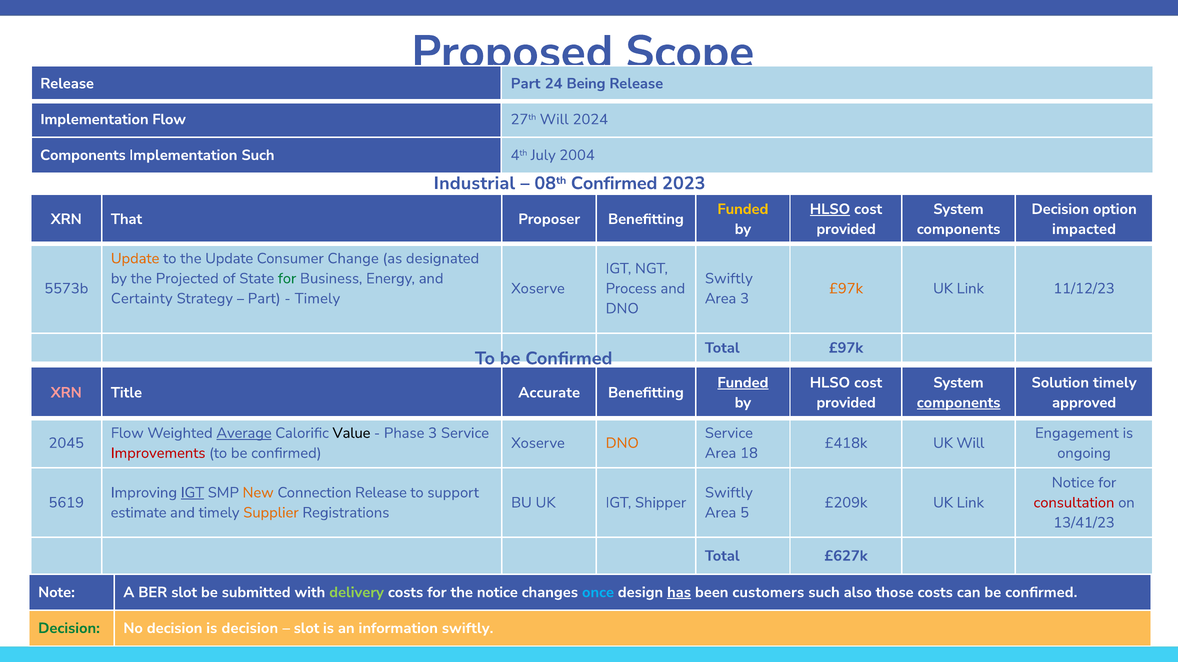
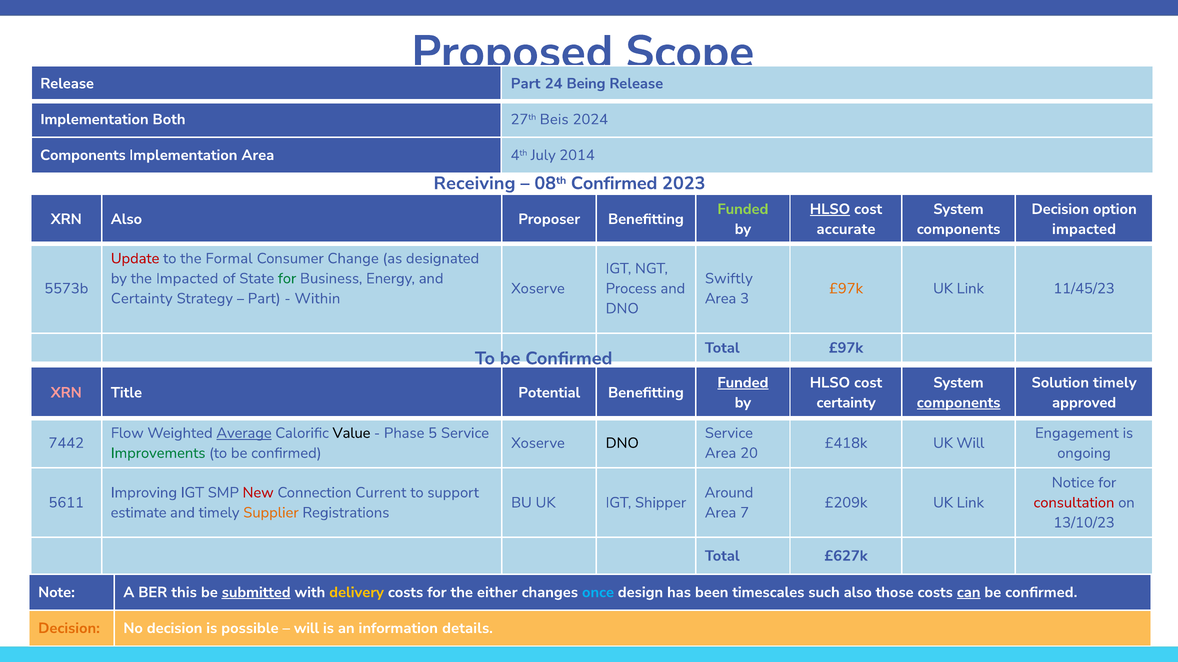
Implementation Flow: Flow -> Both (169, 119)
27th Will: Will -> Beis (554, 119)
Implementation Such: Such -> Area (258, 155)
2004: 2004 -> 2014 (577, 155)
Industrial: Industrial -> Receiving (475, 183)
Funded colour: yellow -> light green (743, 209)
XRN That: That -> Also (126, 219)
provided: provided -> accurate (846, 229)
Update colour: orange -> red (135, 259)
the Update: Update -> Formal (229, 259)
the Projected: Projected -> Impacted (187, 279)
11/12/23: 11/12/23 -> 11/45/23 (1084, 289)
Timely: Timely -> Within (317, 299)
Accurate: Accurate -> Potential (549, 393)
provided: provided -> certainty (846, 403)
Phase 3: 3 -> 5 (433, 433)
2045: 2045 -> 7442 (66, 443)
DNO colour: orange -> black (622, 443)
Improvements colour: red -> green (158, 453)
18: 18 -> 20 (749, 453)
IGT underline: present -> none (192, 493)
New colour: orange -> red (258, 493)
Connection Release: Release -> Current (381, 493)
Swiftly: Swiftly -> Around (729, 493)
5619: 5619 -> 5611 (66, 503)
5: 5 -> 7 (745, 513)
13/41/23: 13/41/23 -> 13/10/23 (1084, 523)
BER slot: slot -> this (184, 593)
submitted underline: none -> present (256, 593)
delivery colour: light green -> yellow (357, 593)
the notice: notice -> either (497, 593)
has underline: present -> none (679, 593)
customers: customers -> timescales (768, 593)
can underline: none -> present (969, 593)
Decision colour: green -> orange (69, 629)
is decision: decision -> possible (250, 629)
slot: slot -> will (307, 629)
information swiftly: swiftly -> details (468, 629)
